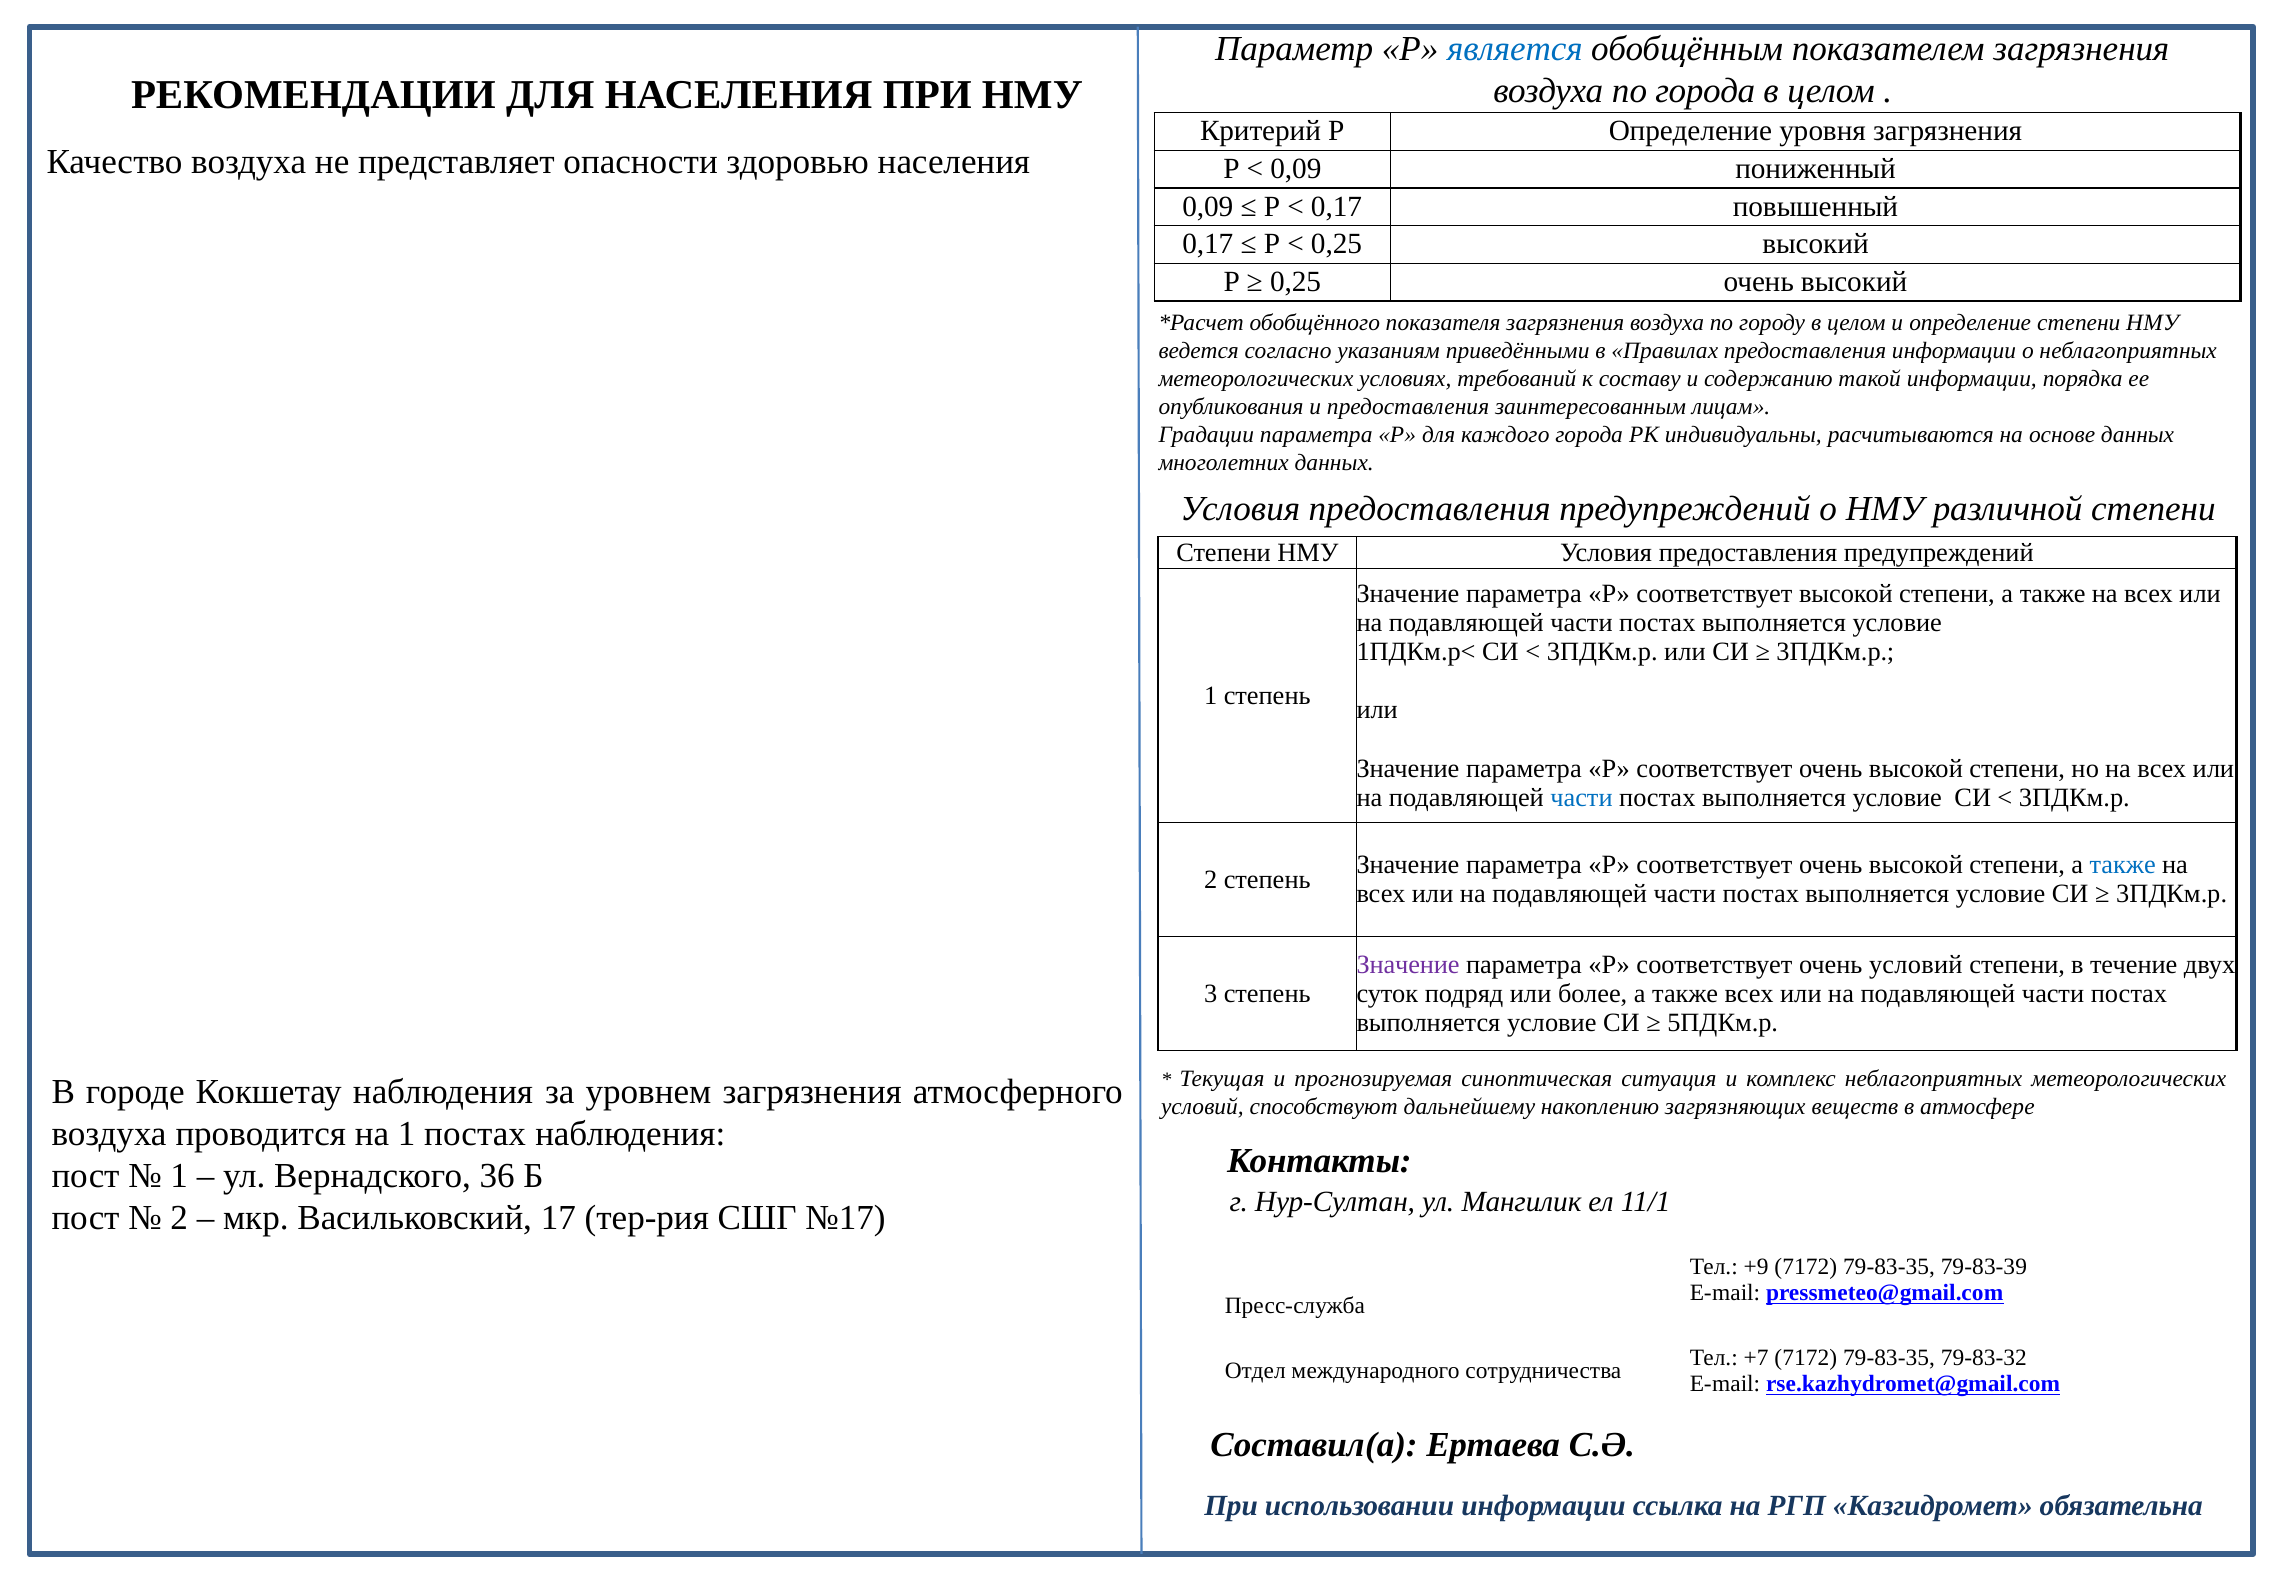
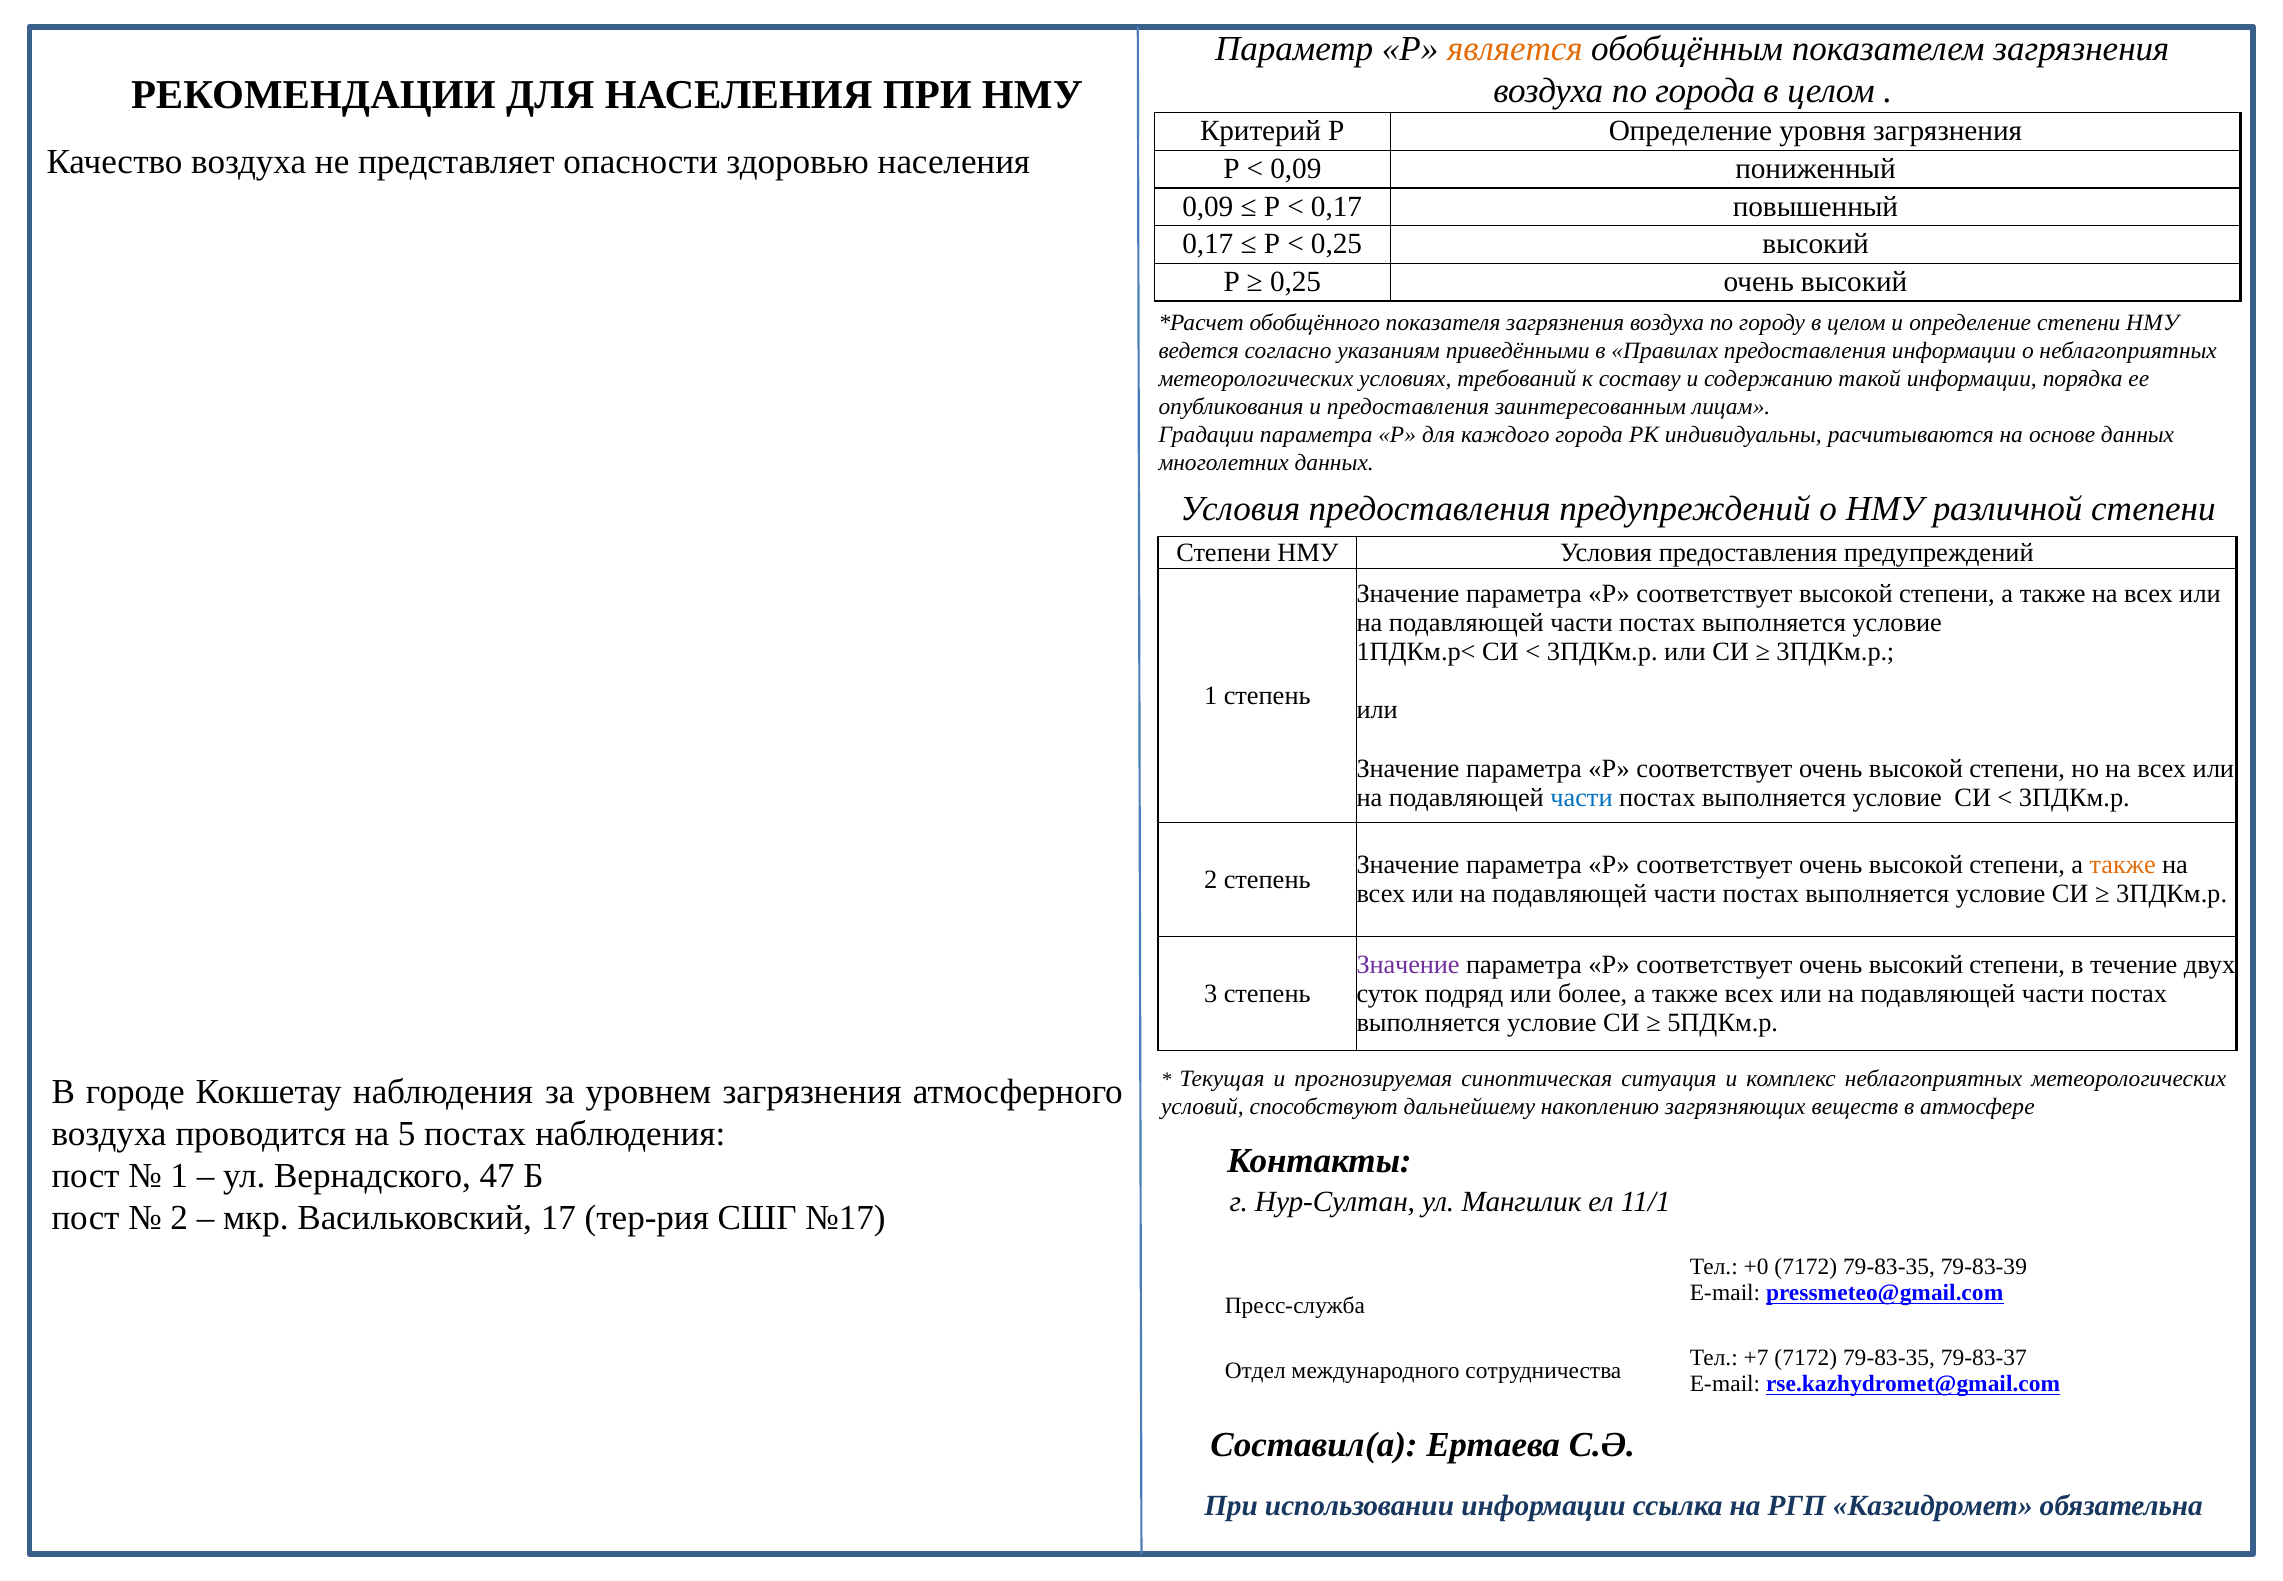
является colour: blue -> orange (1515, 49)
также colour: blue -> orange (2123, 865)
соответствует очень условий: условий -> высокий (1916, 964)
на 1: 1 -> 5 (407, 1133)
36: 36 -> 47 (497, 1176)
+9: +9 -> +0 (1756, 1266)
79-83-32: 79-83-32 -> 79-83-37 (1984, 1358)
